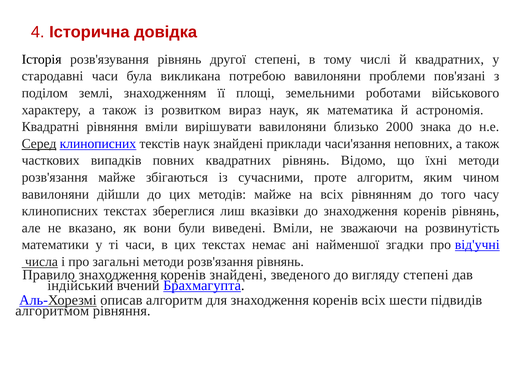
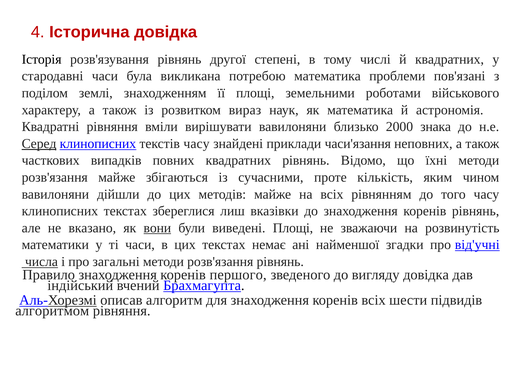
потребою вавилоняни: вавилоняни -> математика (327, 76)
текстів наук: наук -> часу (197, 144)
проте алгоритм: алгоритм -> кількість (385, 177)
вони underline: none -> present (157, 228)
виведені Вміли: Вміли -> Площі (293, 228)
коренів знайдені: знайдені -> першого (238, 275)
вигляду степені: степені -> довідка (426, 275)
